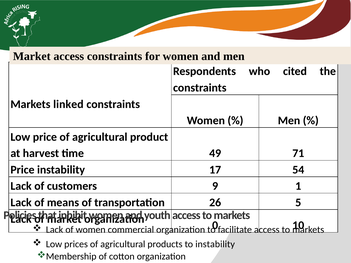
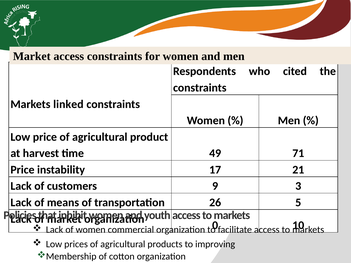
54: 54 -> 21 (298, 170)
1: 1 -> 3 (298, 186)
to instability: instability -> improving (215, 244)
